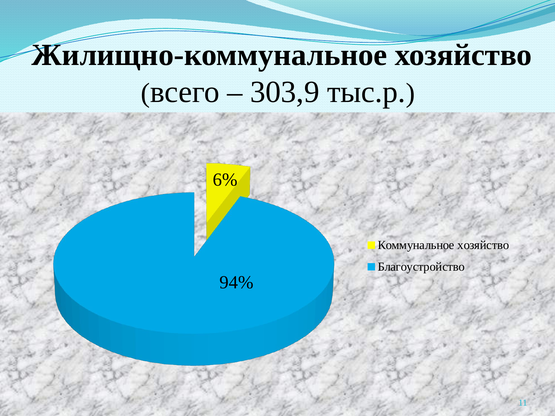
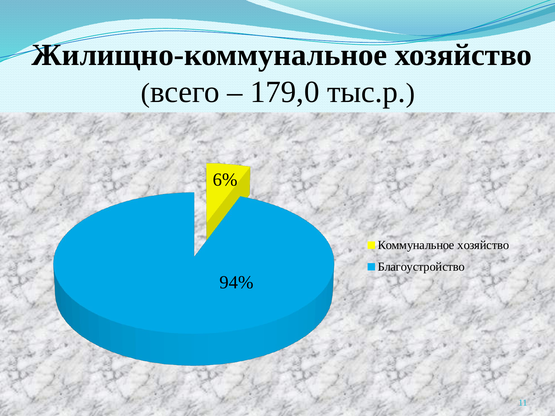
303,9: 303,9 -> 179,0 (285, 92)
